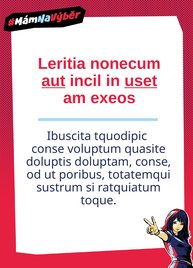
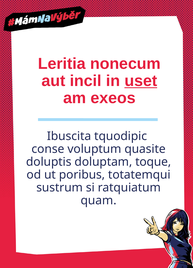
aut underline: present -> none (53, 81)
doluptam conse: conse -> toque (153, 162)
toque: toque -> quam (99, 201)
